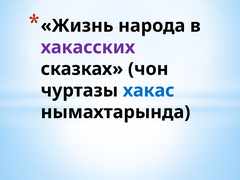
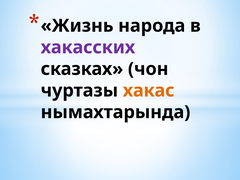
хакас colour: blue -> orange (149, 91)
